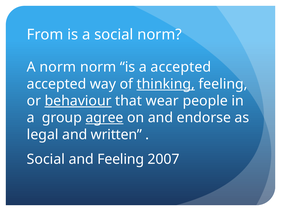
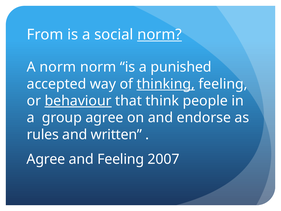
norm underline: none -> present (160, 35)
a accepted: accepted -> punished (181, 67)
wear: wear -> think (162, 101)
agree underline: present -> none (105, 118)
legal: legal -> rules (43, 134)
Social: Social -> Agree (46, 159)
